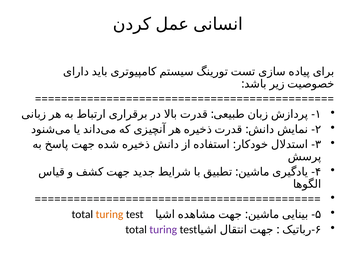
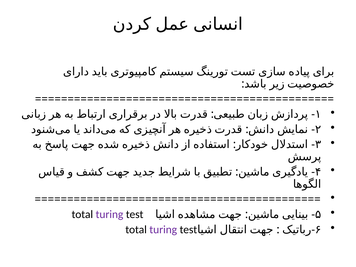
turing colour: orange -> purple (109, 214)
